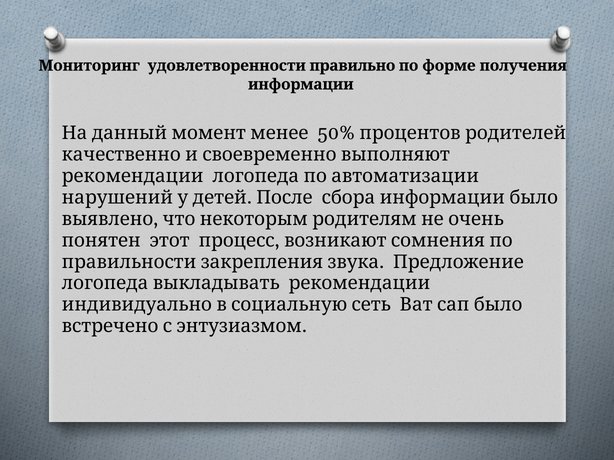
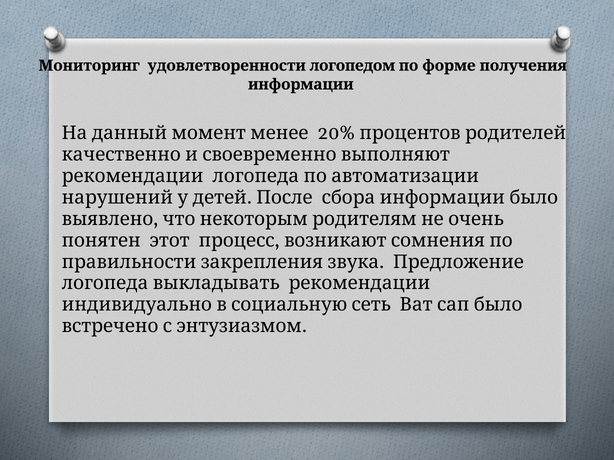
правильно: правильно -> логопедом (352, 66)
50%: 50% -> 20% (336, 133)
